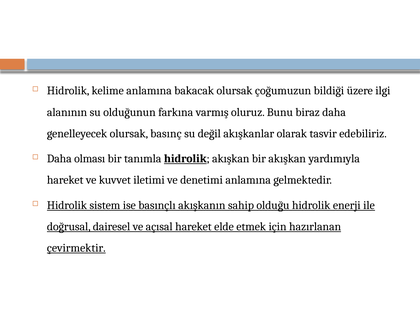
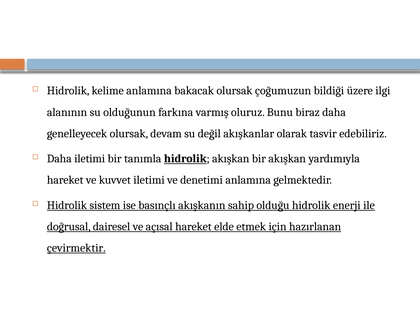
basınç: basınç -> devam (166, 134)
Daha olması: olması -> iletimi (90, 159)
